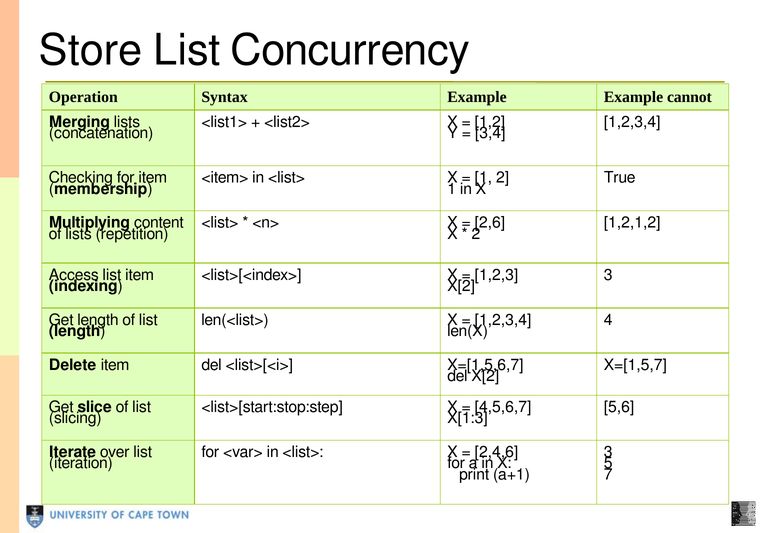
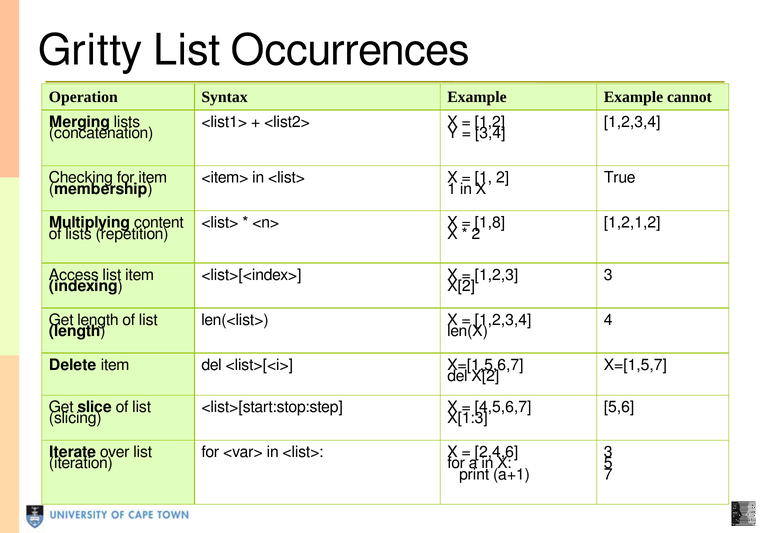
Store: Store -> Gritty (90, 50)
Concurrency: Concurrency -> Occurrences (350, 50)
2,6: 2,6 -> 1,8 (490, 222)
